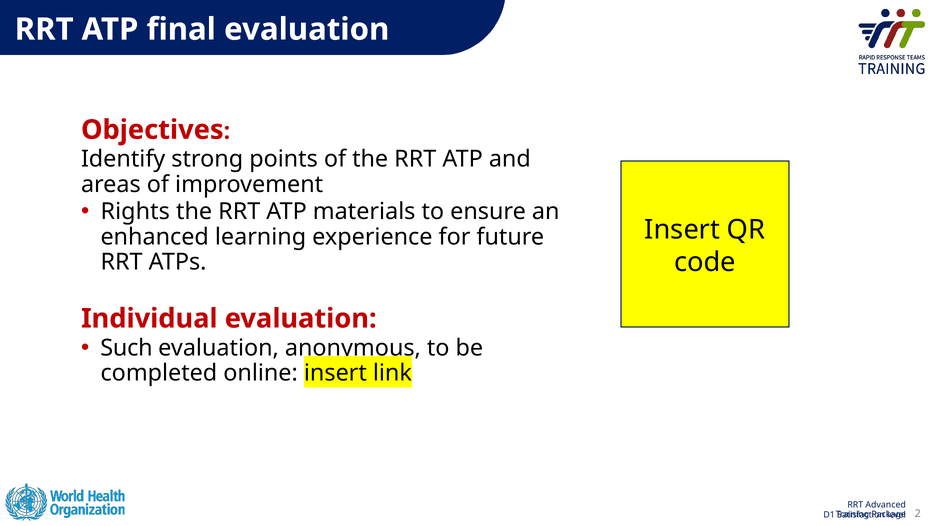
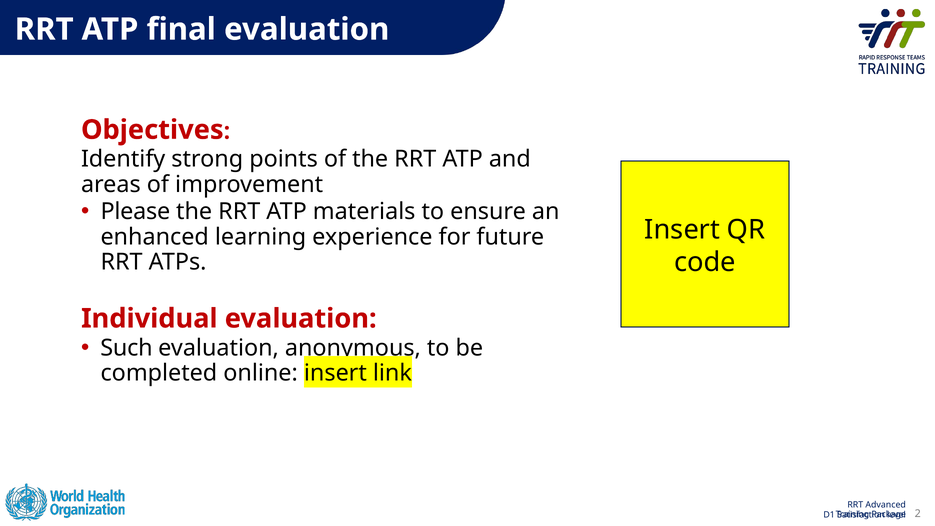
Rights: Rights -> Please (135, 212)
